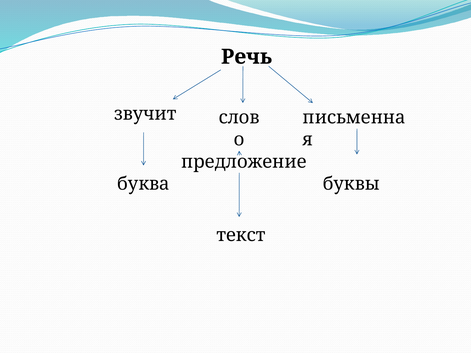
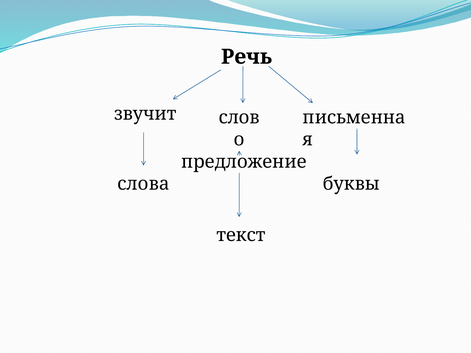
буква: буква -> слова (143, 184)
